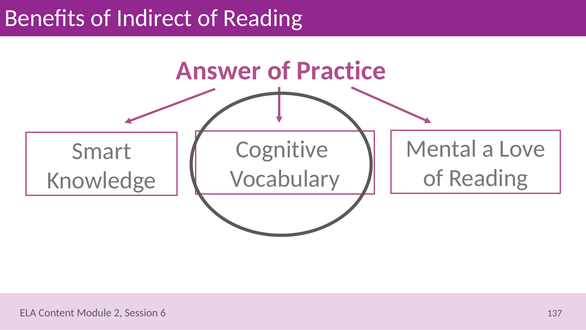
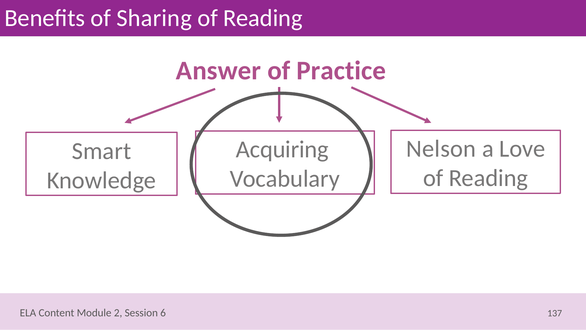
Indirect: Indirect -> Sharing (154, 18)
Mental: Mental -> Nelson (441, 149)
Cognitive: Cognitive -> Acquiring (282, 149)
